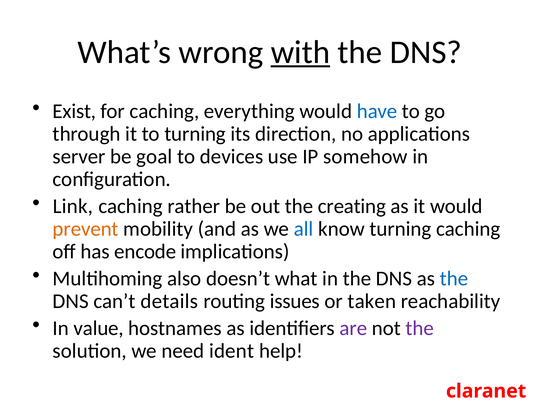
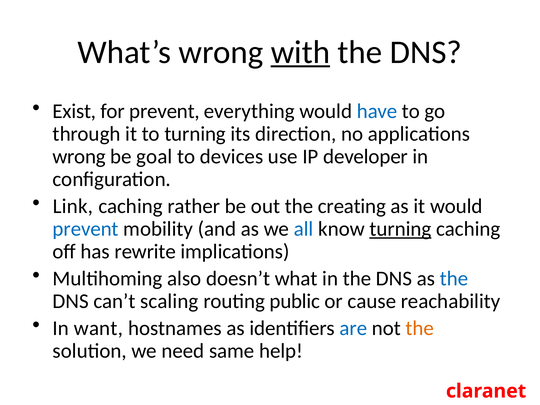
for caching: caching -> prevent (165, 111)
server: server -> wrong (79, 157)
somehow: somehow -> developer (366, 157)
prevent colour: orange -> blue (86, 229)
turning underline: none -> present (400, 229)
encode: encode -> rewrite (145, 252)
details: details -> scaling (169, 301)
issues: issues -> public (295, 301)
taken: taken -> cause (372, 301)
value: value -> want (98, 328)
are colour: purple -> blue (353, 328)
the colour: purple -> orange (420, 328)
ident: ident -> same (232, 351)
